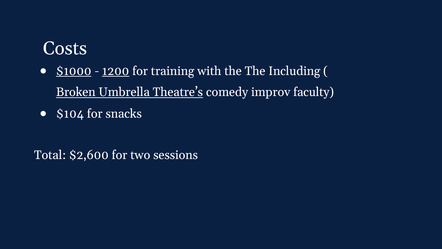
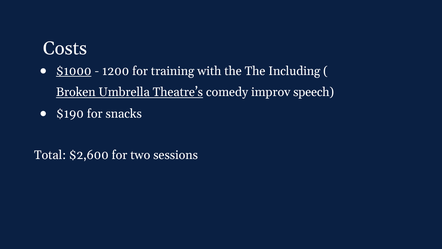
1200 underline: present -> none (116, 71)
faculty: faculty -> speech (314, 92)
$104: $104 -> $190 (70, 114)
